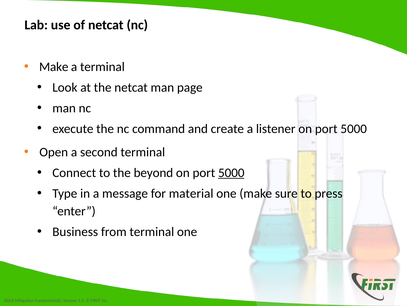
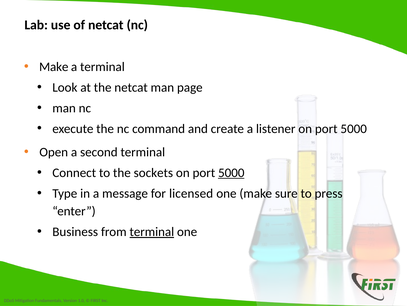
beyond: beyond -> sockets (153, 172)
material: material -> licensed (191, 193)
terminal underline: none -> present (152, 231)
